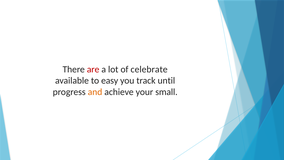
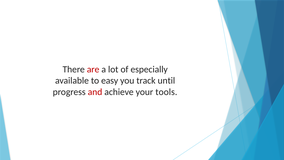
celebrate: celebrate -> especially (149, 69)
and colour: orange -> red (95, 92)
small: small -> tools (166, 92)
